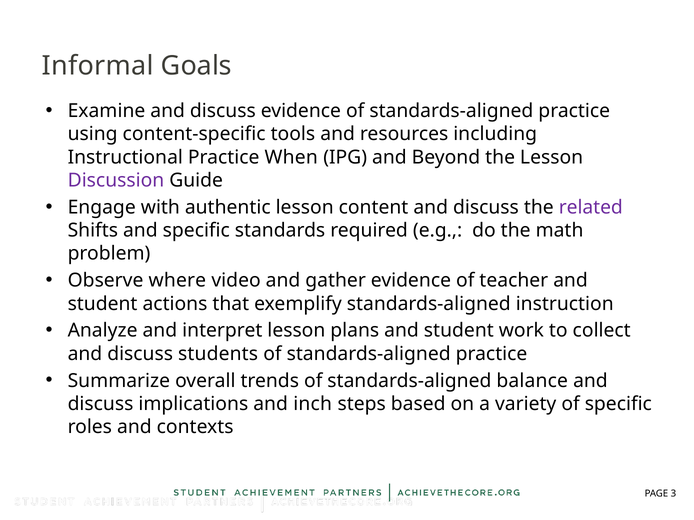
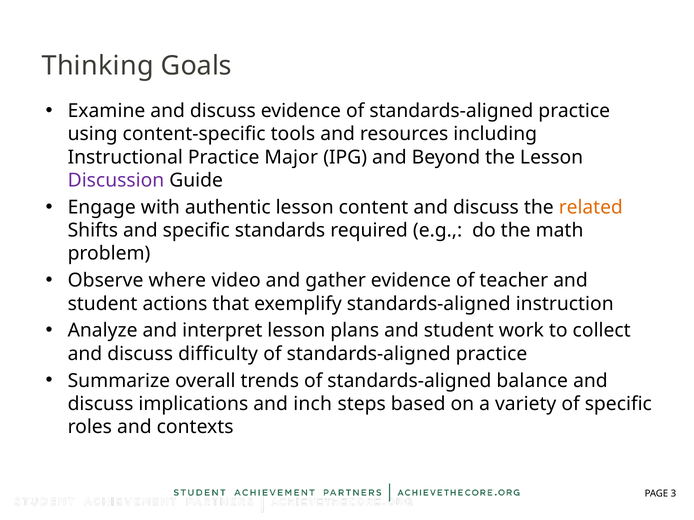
Informal: Informal -> Thinking (98, 66)
When: When -> Major (291, 157)
related colour: purple -> orange (591, 208)
students: students -> difficulty (218, 354)
